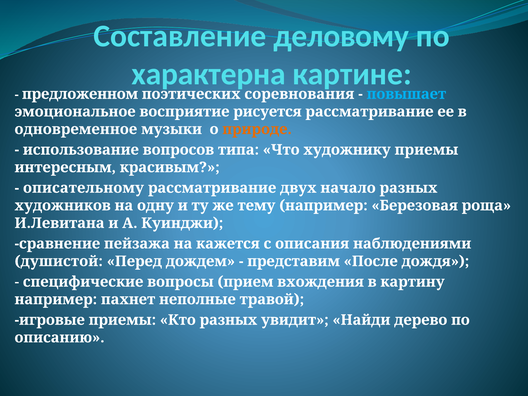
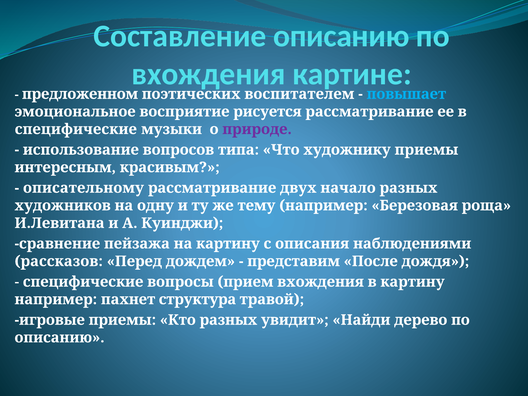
Составление деловому: деловому -> описанию (341, 36)
характерна: характерна -> вхождения (209, 74)
соревнования: соревнования -> воспитателем (299, 94)
одновременное: одновременное -> специфические (76, 129)
природе colour: orange -> purple (257, 129)
на кажется: кажется -> картину (228, 244)
душистой: душистой -> рассказов (59, 261)
неполные: неполные -> структура (197, 299)
